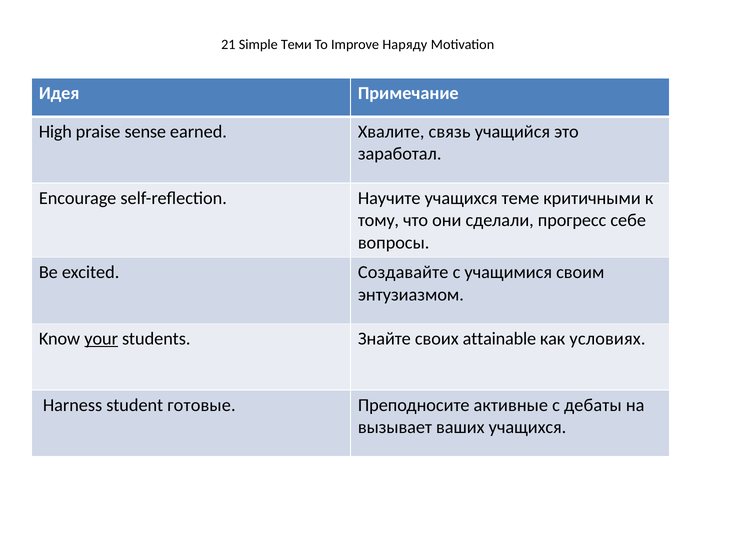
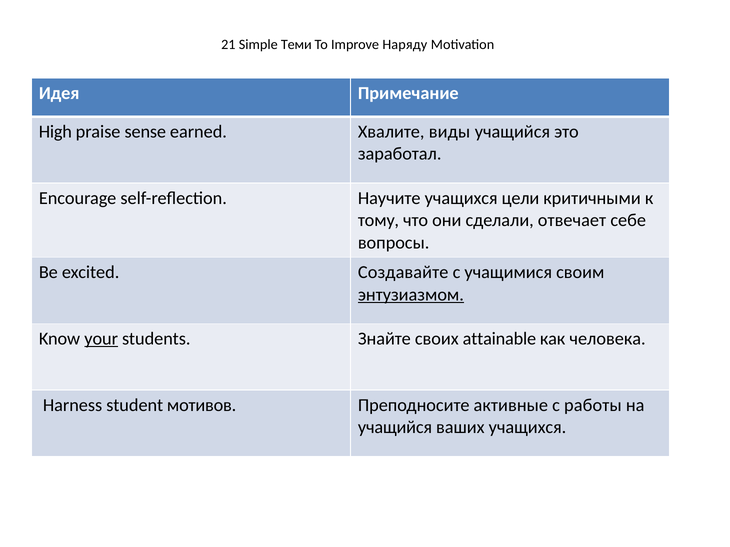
связь: связь -> виды (450, 132)
теме: теме -> цели (521, 198)
прогресс: прогресс -> отвечает (572, 221)
энтузиазмом underline: none -> present (411, 295)
условиях: условиях -> человека (608, 339)
готовые: готовые -> мотивов (202, 406)
дебаты: дебаты -> работы (593, 406)
вызывает: вызывает -> учащийся (395, 428)
